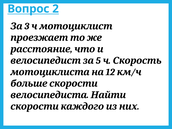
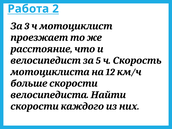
Вопрос: Вопрос -> Работа (28, 9)
